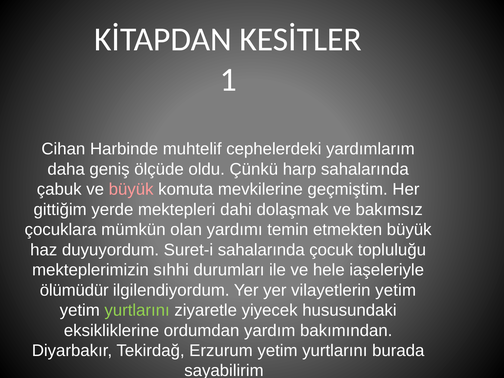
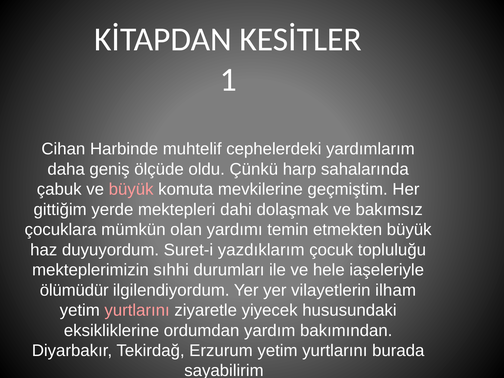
Suret-i sahalarında: sahalarında -> yazdıklarım (261, 250)
vilayetlerin yetim: yetim -> ilham (396, 290)
yurtlarını colour: light green -> pink (137, 310)
